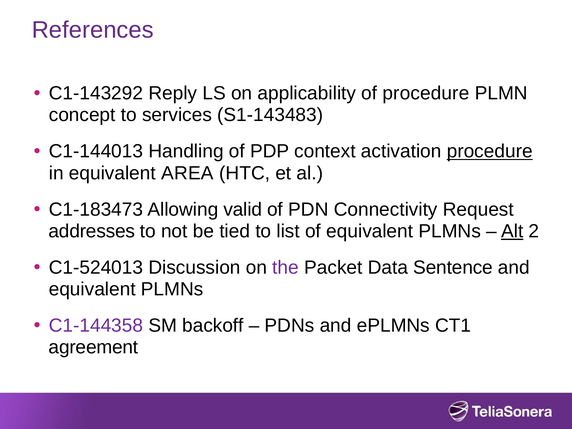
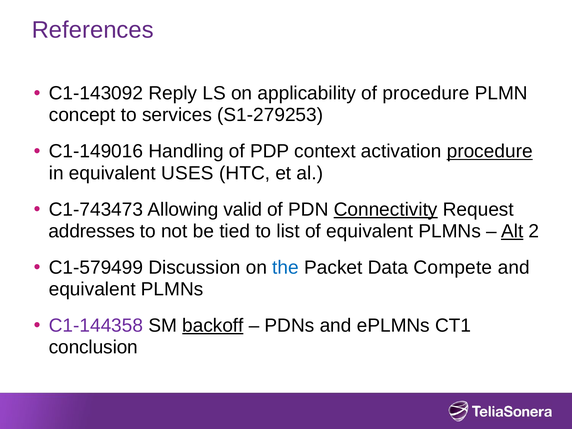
C1-143292: C1-143292 -> C1-143092 (96, 93)
S1-143483: S1-143483 -> S1-279253 (270, 115)
C1-144013: C1-144013 -> C1-149016 (96, 151)
AREA: AREA -> USES (187, 173)
C1-183473: C1-183473 -> C1-743473 (96, 209)
Connectivity underline: none -> present (386, 209)
C1-524013: C1-524013 -> C1-579499 (96, 267)
the colour: purple -> blue (286, 267)
Sentence: Sentence -> Compete (453, 267)
backoff underline: none -> present (213, 326)
agreement: agreement -> conclusion (93, 347)
